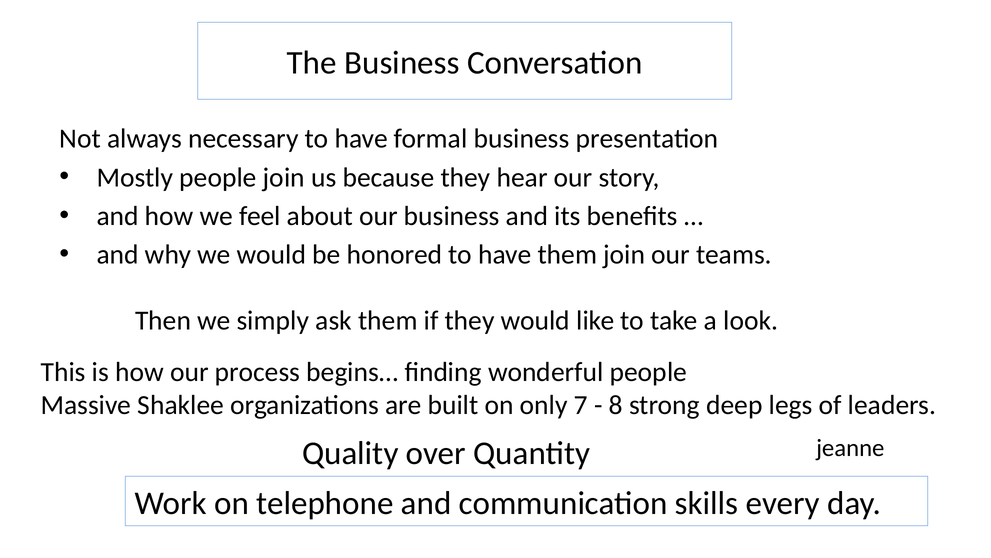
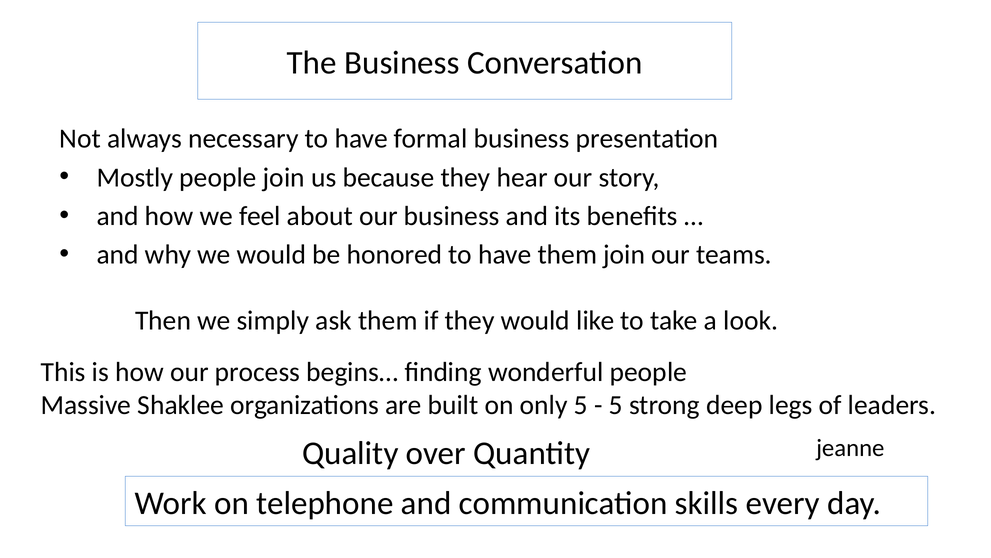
only 7: 7 -> 5 (581, 405)
8: 8 -> 5 (616, 405)
